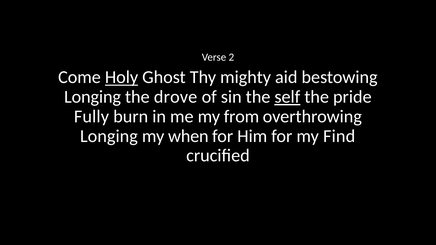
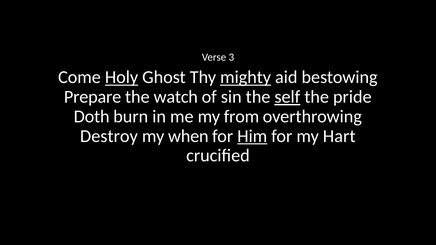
2: 2 -> 3 (231, 57)
mighty underline: none -> present (246, 77)
Longing: Longing -> Prepare (93, 97)
drove: drove -> watch (176, 97)
Fully: Fully -> Doth (92, 117)
Longing: Longing -> Destroy (109, 136)
Him underline: none -> present (252, 136)
Find: Find -> Hart (339, 136)
